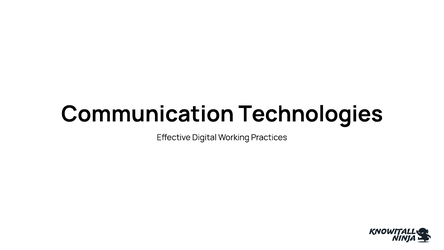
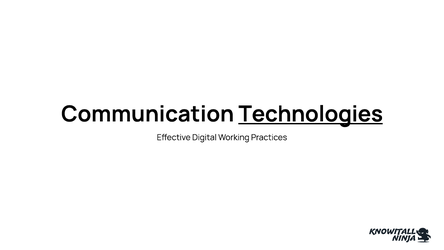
Technologies underline: none -> present (311, 114)
